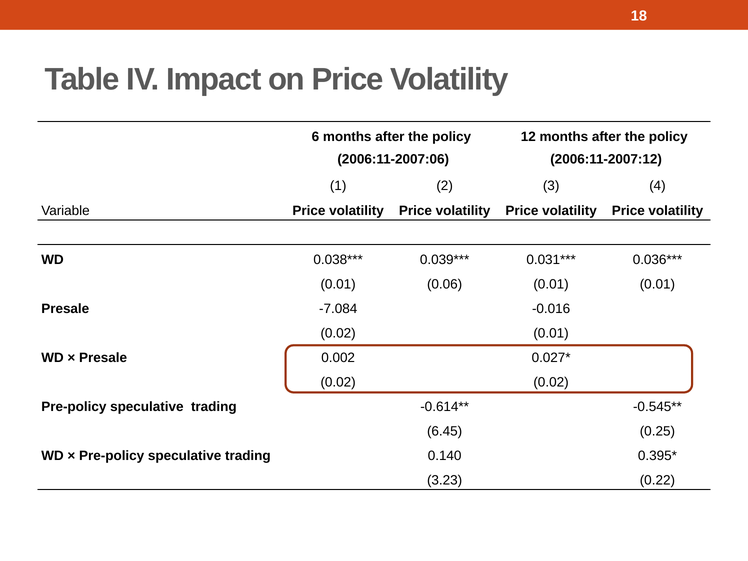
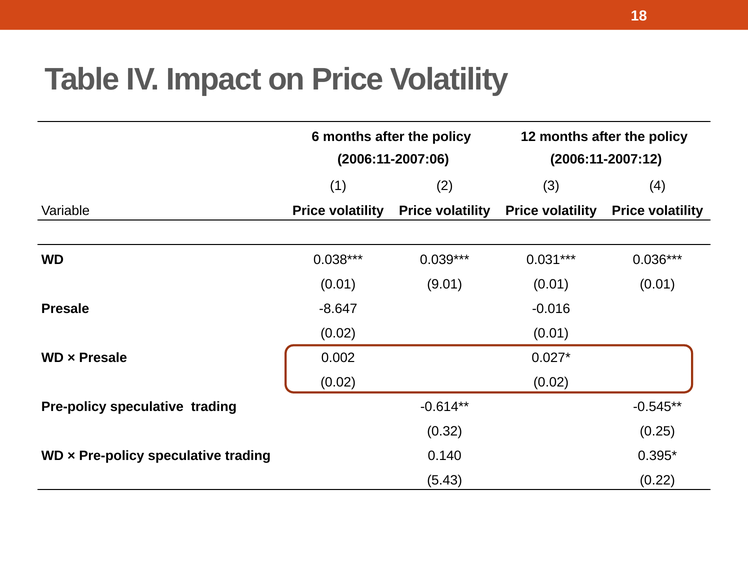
0.06: 0.06 -> 9.01 (445, 284)
-7.084: -7.084 -> -8.647 (338, 309)
6.45: 6.45 -> 0.32 (445, 431)
3.23: 3.23 -> 5.43 (445, 480)
